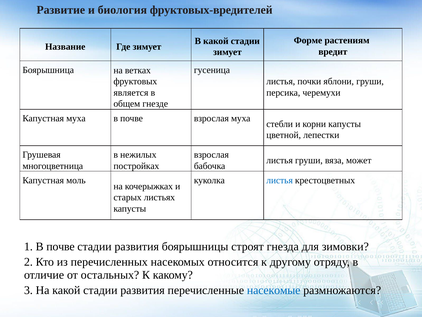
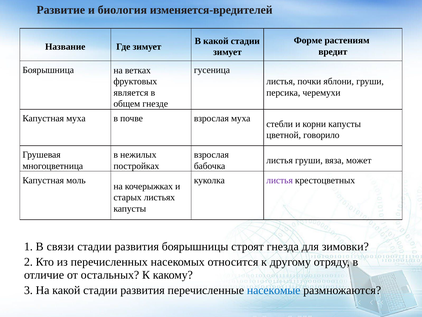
фруктовых-вредителей: фруктовых-вредителей -> изменяется-вредителей (211, 10)
лепестки: лепестки -> говорило (321, 135)
листья colour: blue -> purple (280, 180)
1 В почве: почве -> связи (60, 246)
